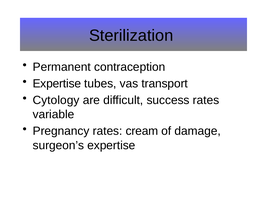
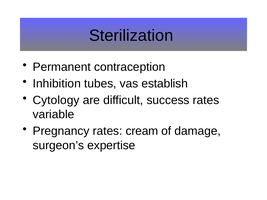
Expertise: Expertise -> Inhibition (57, 84)
transport: transport -> establish (165, 84)
